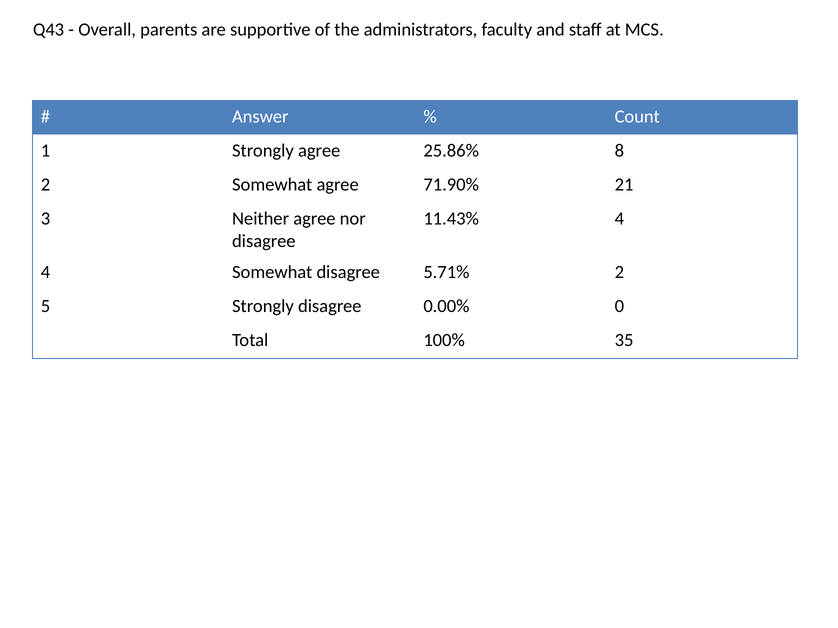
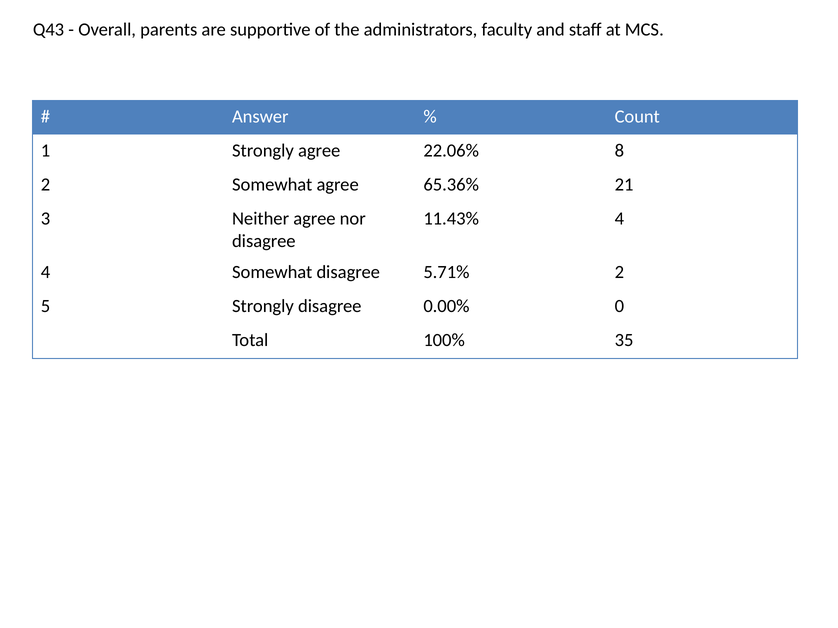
25.86%: 25.86% -> 22.06% (451, 151)
71.90%: 71.90% -> 65.36% (451, 185)
